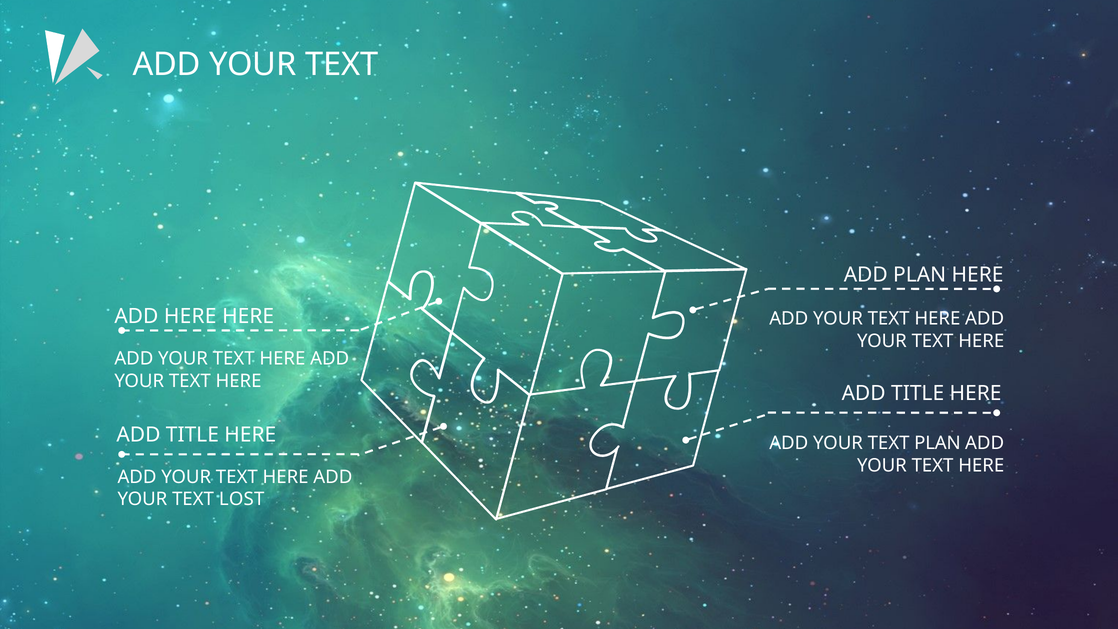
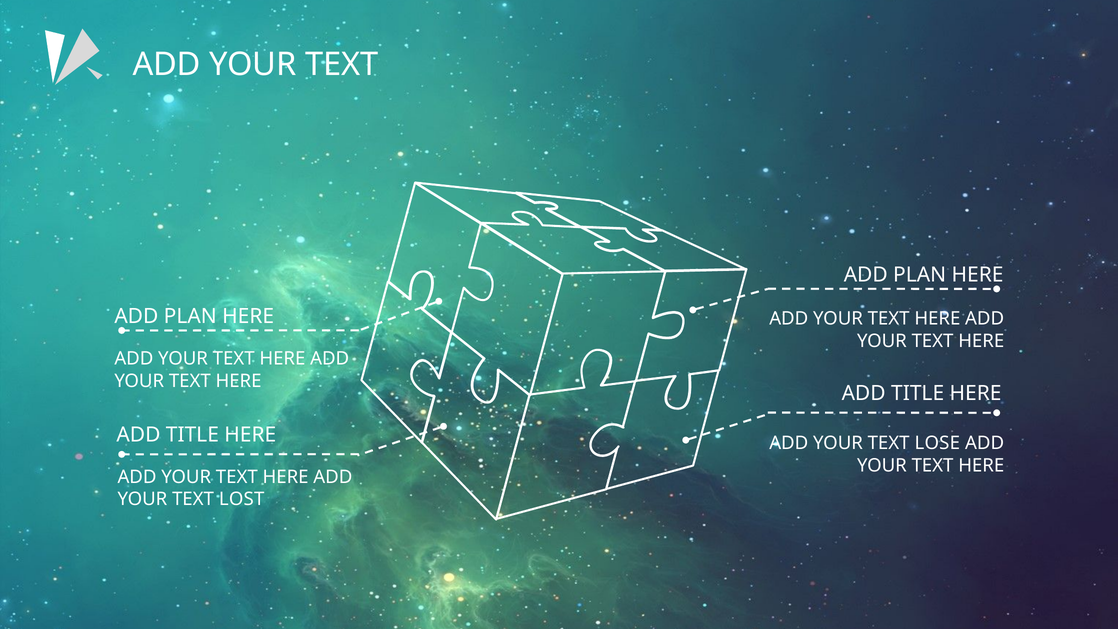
HERE: HERE -> PLAN (190, 316)
TEXT PLAN: PLAN -> LOSE (937, 443)
